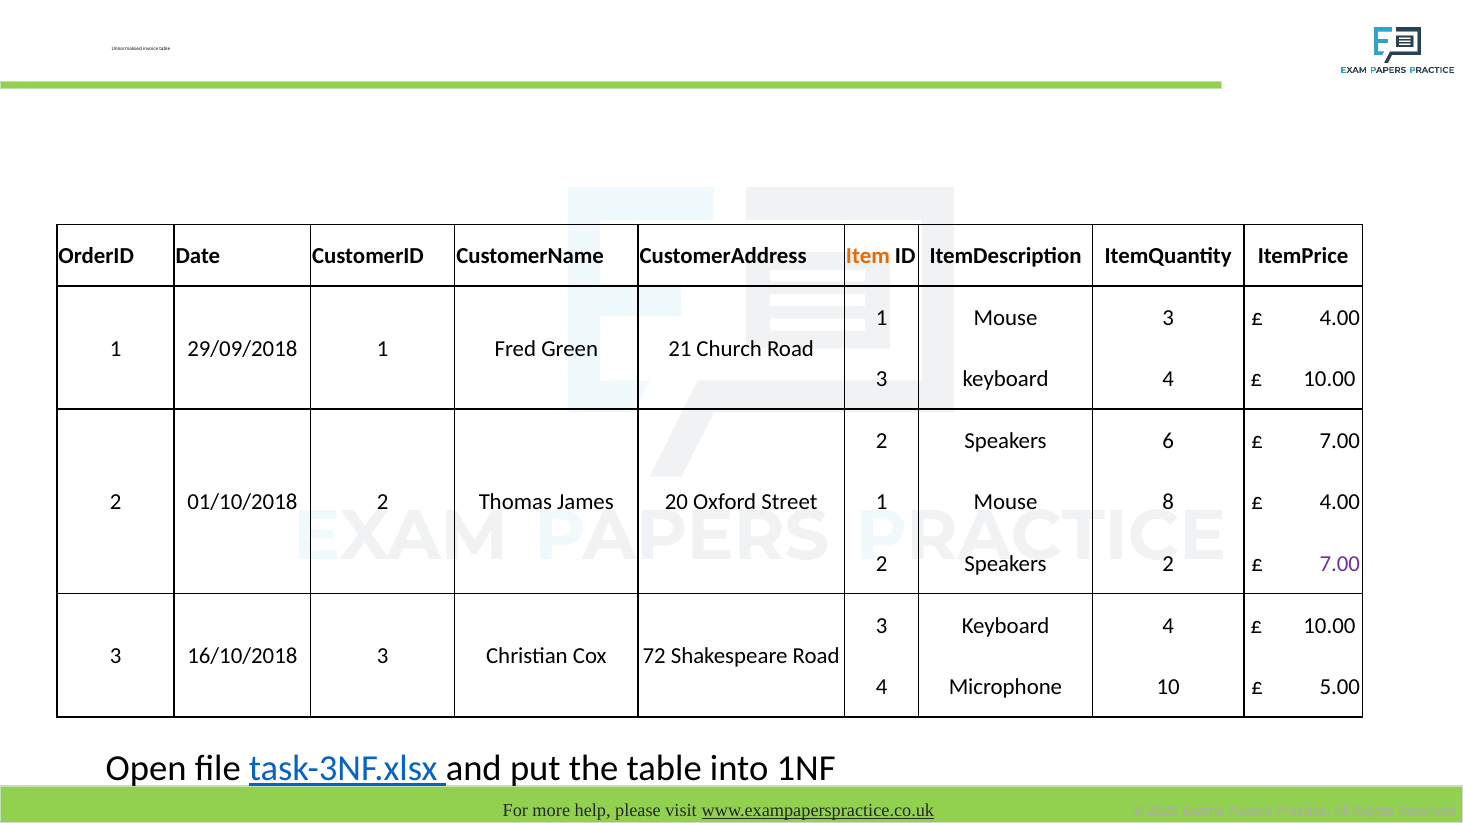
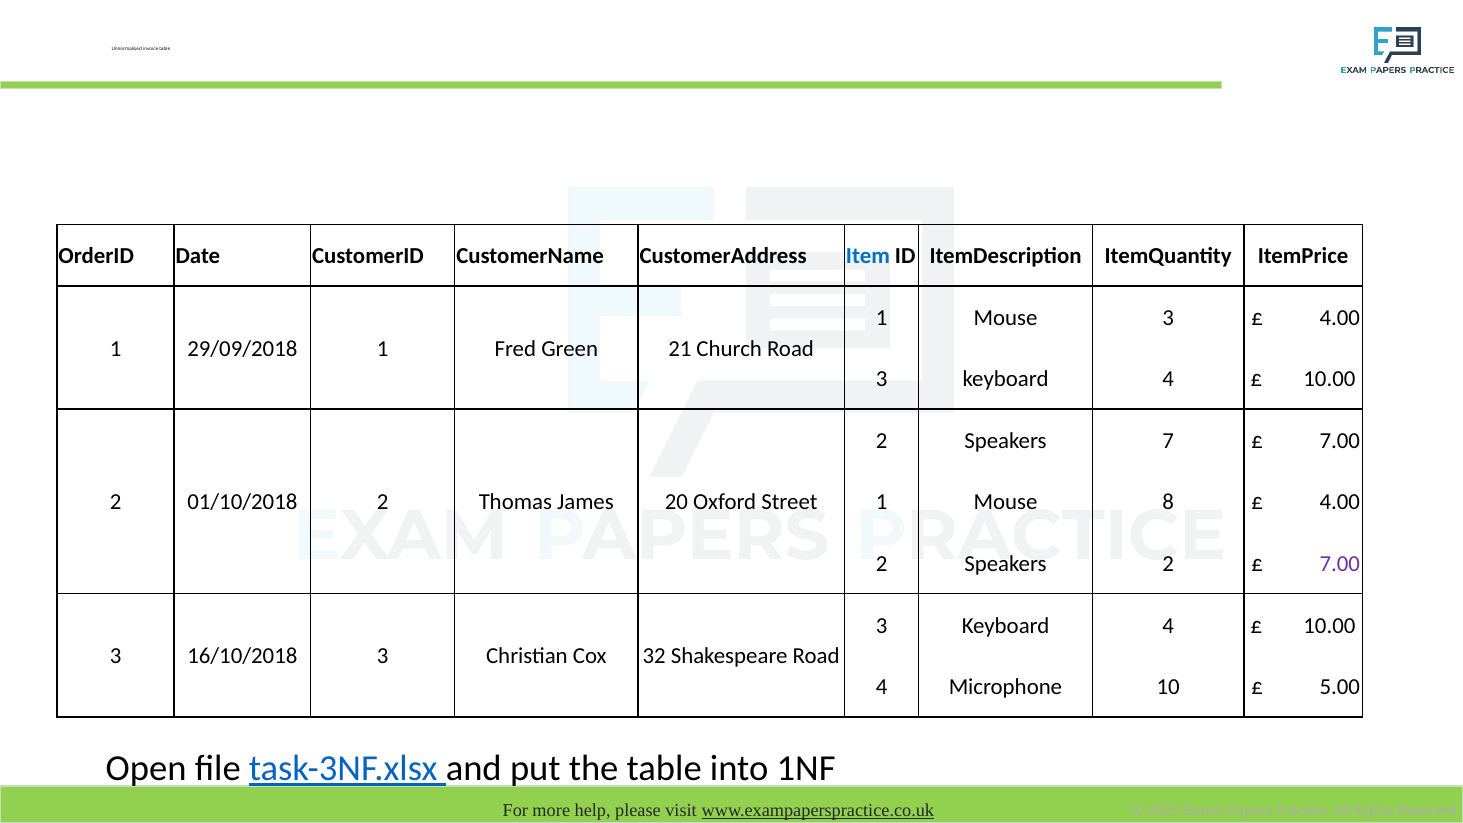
Item colour: orange -> blue (868, 256)
6: 6 -> 7 (1168, 441)
72: 72 -> 32 (654, 656)
